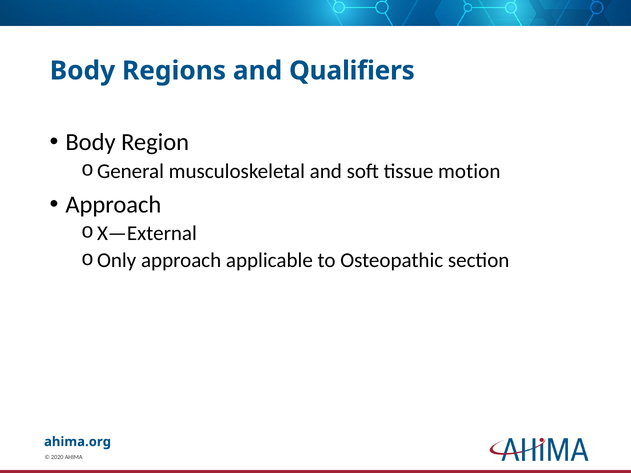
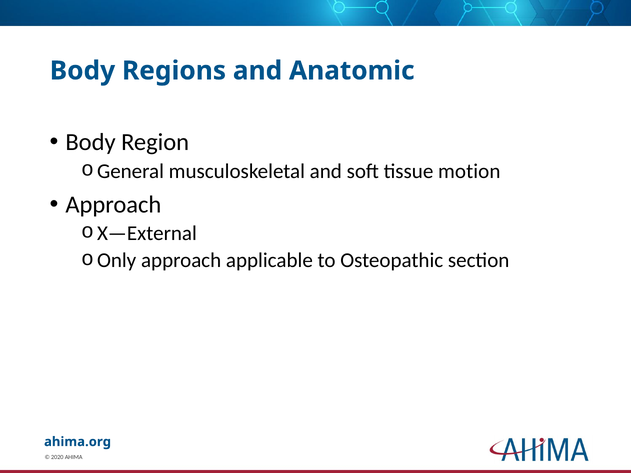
Qualifiers: Qualifiers -> Anatomic (352, 71)
